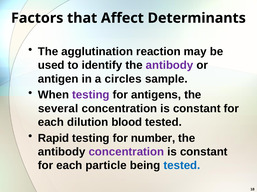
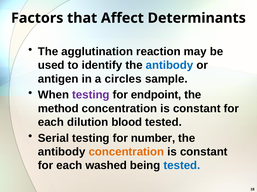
antibody colour: purple -> blue (170, 65)
antigens: antigens -> endpoint (156, 95)
several: several -> method (58, 109)
Rapid: Rapid -> Serial (53, 139)
concentration colour: purple -> orange (126, 152)
particle: particle -> washed (106, 166)
